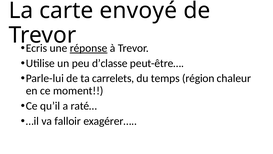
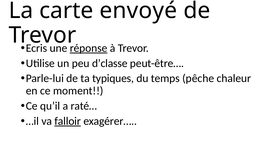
carrelets: carrelets -> typiques (113, 78)
région: région -> pêche (198, 78)
falloir underline: none -> present (68, 121)
